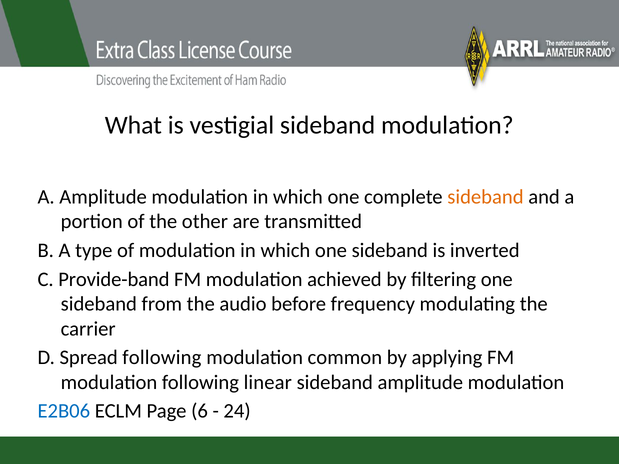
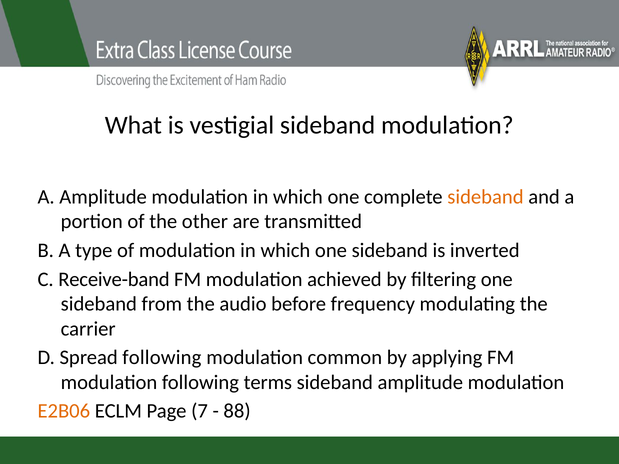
Provide-band: Provide-band -> Receive-band (114, 279)
linear: linear -> terms (268, 383)
E2B06 colour: blue -> orange (64, 411)
6: 6 -> 7 (200, 411)
24: 24 -> 88 (237, 411)
